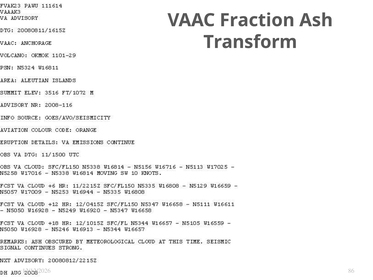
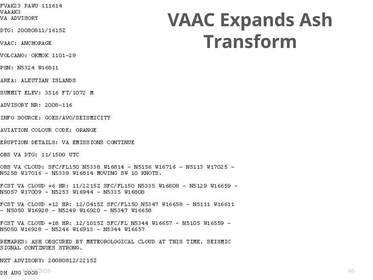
Fraction: Fraction -> Expands (257, 20)
